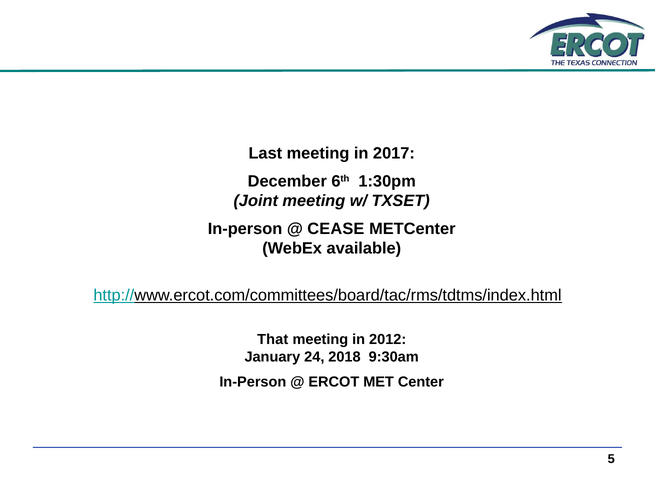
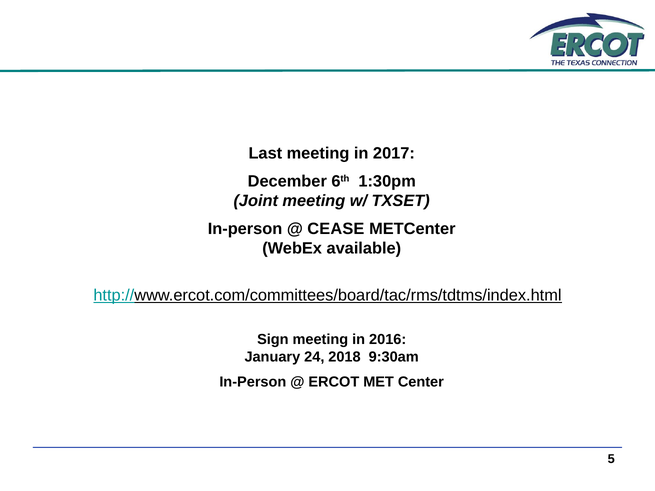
That: That -> Sign (273, 340)
2012: 2012 -> 2016 (388, 340)
